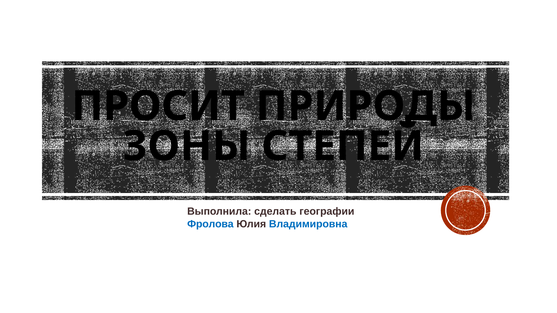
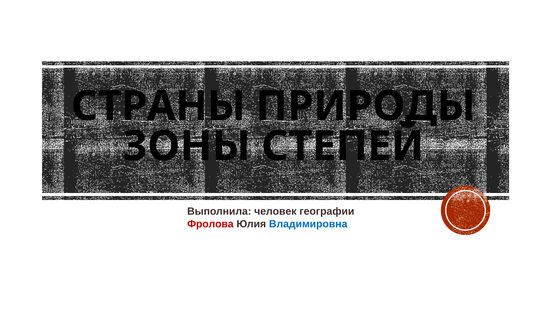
ПРОСИТ: ПРОСИТ -> СТРАНЫ (158, 106)
сделать: сделать -> человек (275, 212)
Фролова colour: blue -> red (210, 224)
